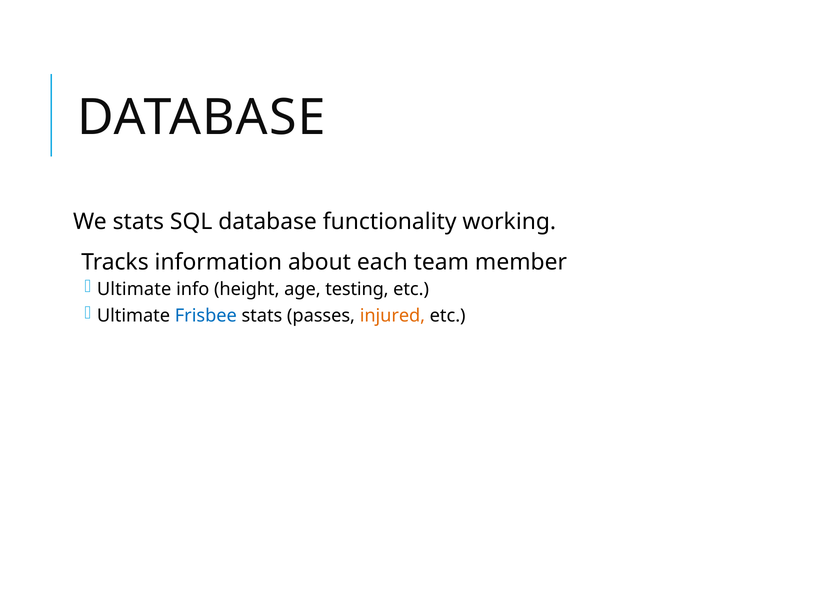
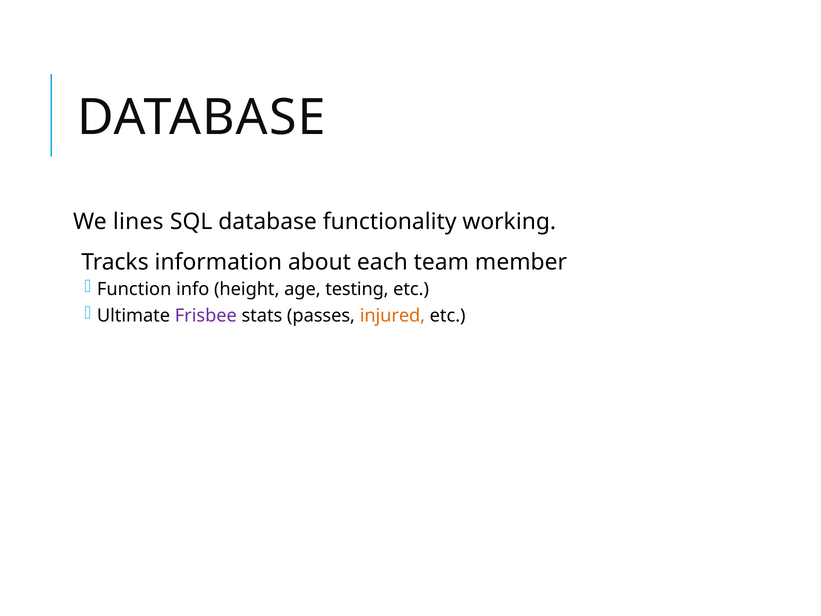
We stats: stats -> lines (138, 222)
Ultimate: Ultimate -> Function (134, 289)
Frisbee colour: blue -> purple (206, 315)
